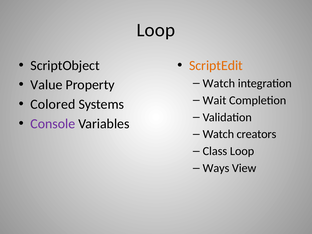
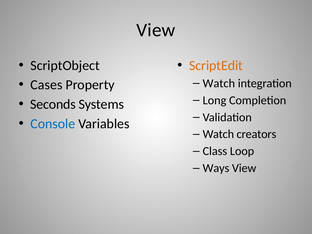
Loop: Loop -> View (156, 30)
Value: Value -> Cases (46, 85)
Wait: Wait -> Long (215, 100)
Colored: Colored -> Seconds (53, 104)
Console colour: purple -> blue (53, 124)
